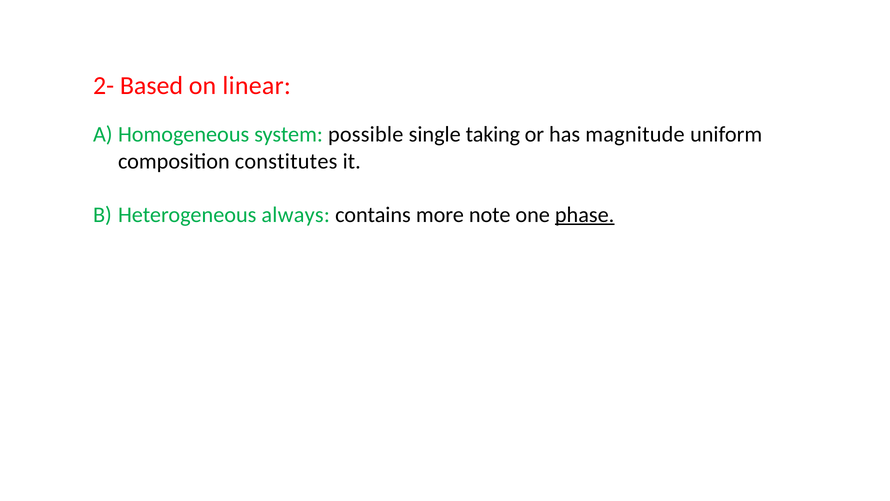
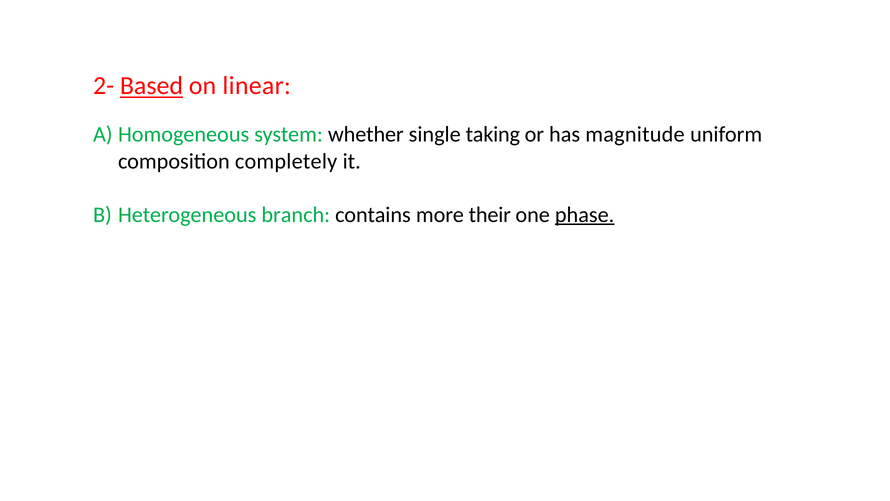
Based underline: none -> present (151, 86)
possible: possible -> whether (366, 135)
constitutes: constitutes -> completely (286, 161)
always: always -> branch (296, 215)
note: note -> their (490, 215)
